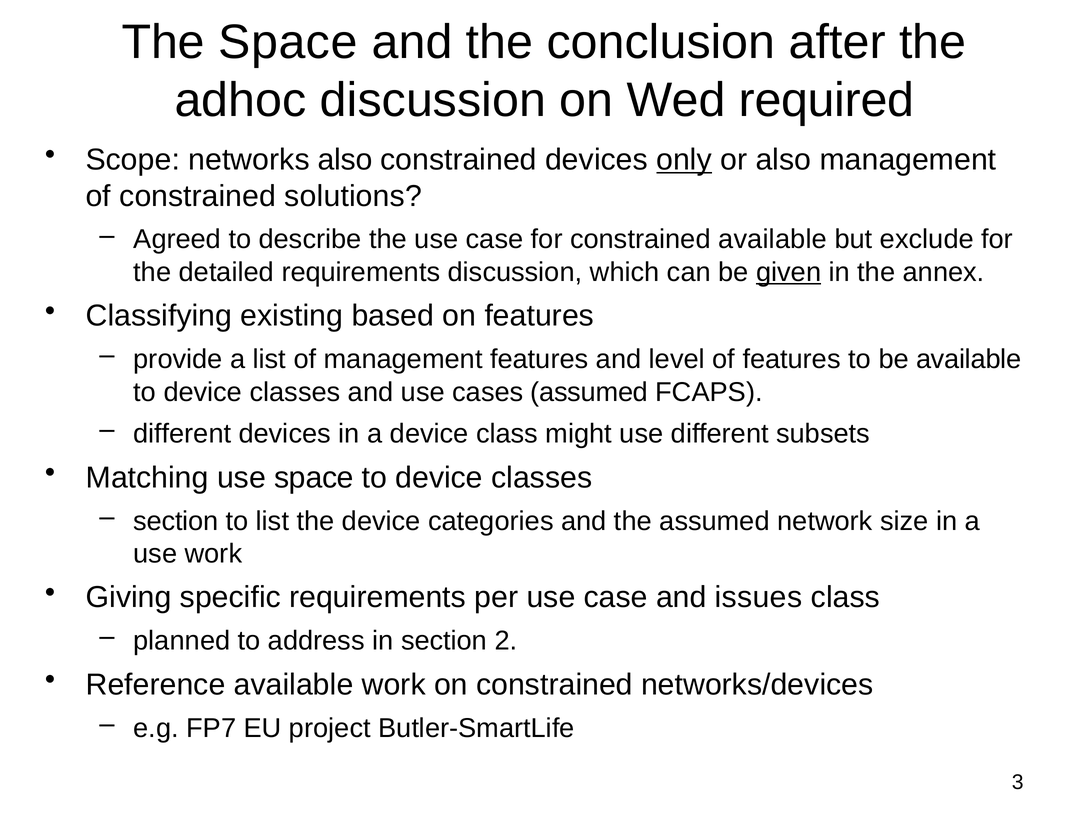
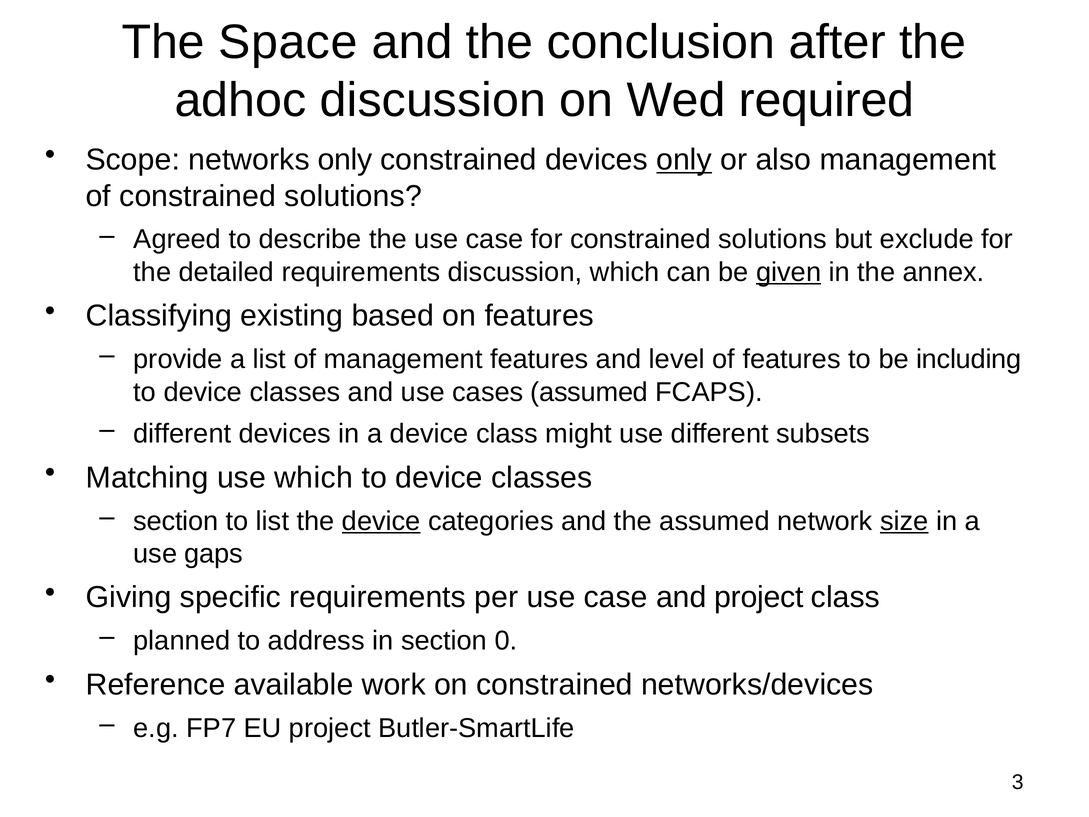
networks also: also -> only (345, 160)
for constrained available: available -> solutions (773, 239)
be available: available -> including (969, 359)
use space: space -> which (314, 477)
device underline: none -> present (381, 521)
size underline: none -> present (904, 521)
use work: work -> gaps (214, 554)
and issues: issues -> project (759, 597)
2: 2 -> 0 (506, 641)
